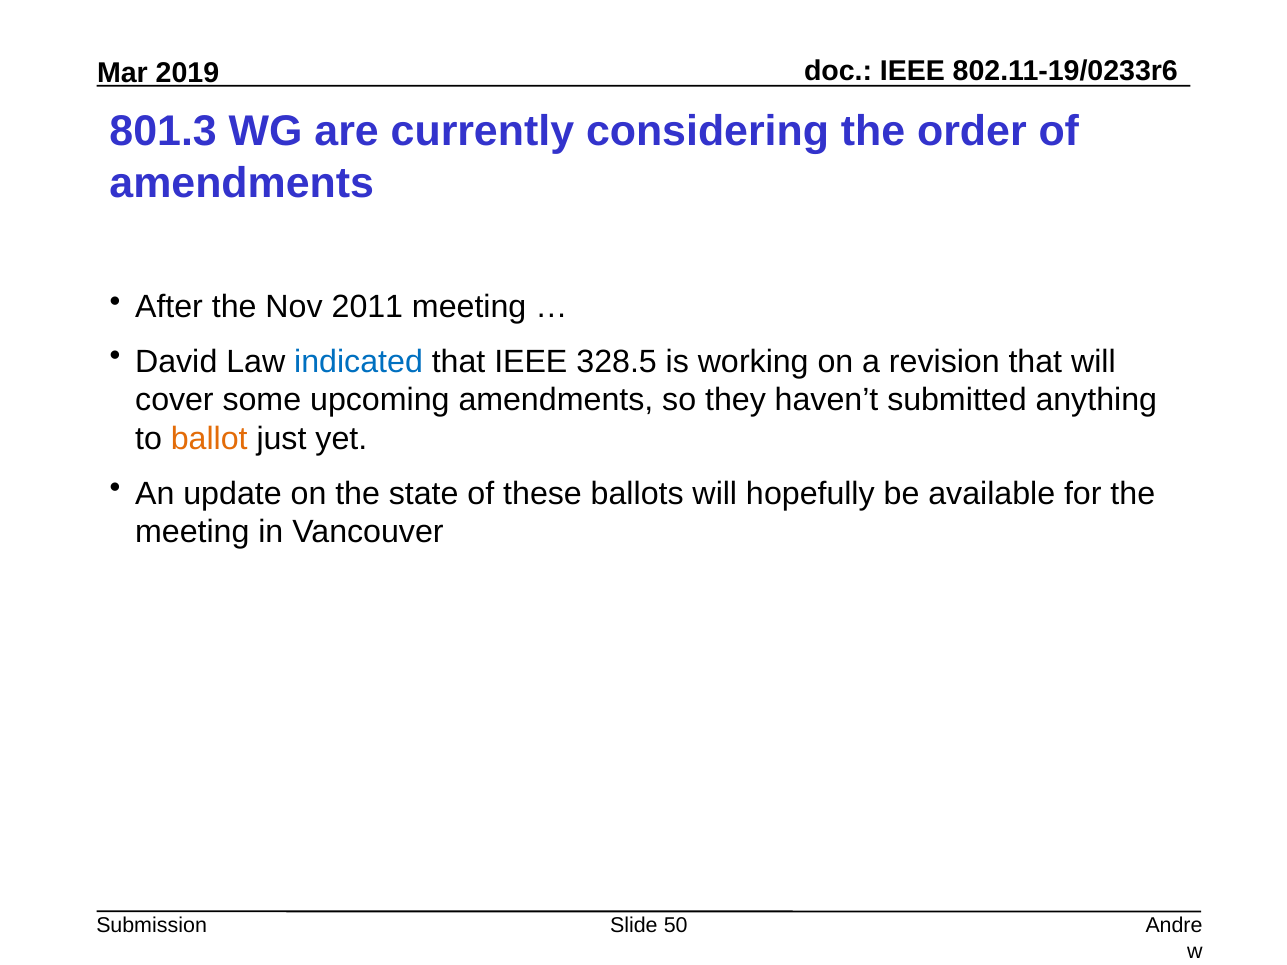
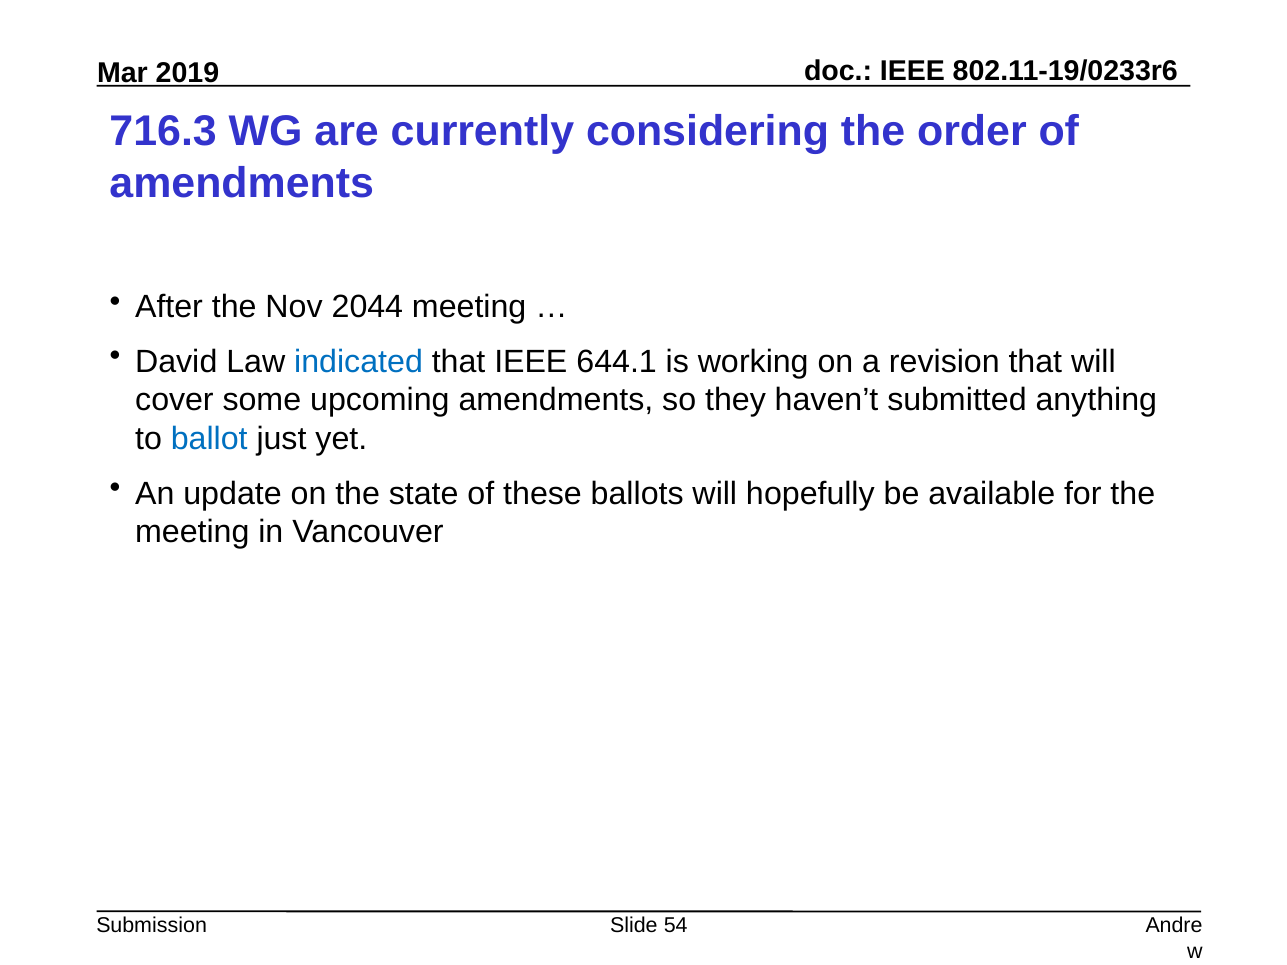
801.3: 801.3 -> 716.3 (163, 132)
2011: 2011 -> 2044 (367, 307)
328.5: 328.5 -> 644.1 (617, 362)
ballot colour: orange -> blue (209, 439)
50: 50 -> 54 (676, 926)
